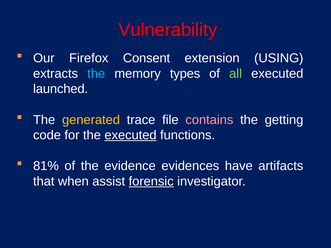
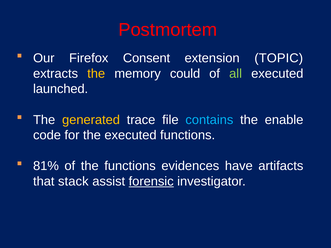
Vulnerability: Vulnerability -> Postmortem (168, 30)
USING: USING -> TOPIC (279, 58)
the colour: light blue -> yellow (96, 74)
types: types -> could (185, 74)
contains colour: pink -> light blue (209, 120)
getting: getting -> enable (284, 120)
executed underline: present -> none (131, 135)
the evidence: evidence -> functions (130, 166)
when: when -> stack (73, 182)
